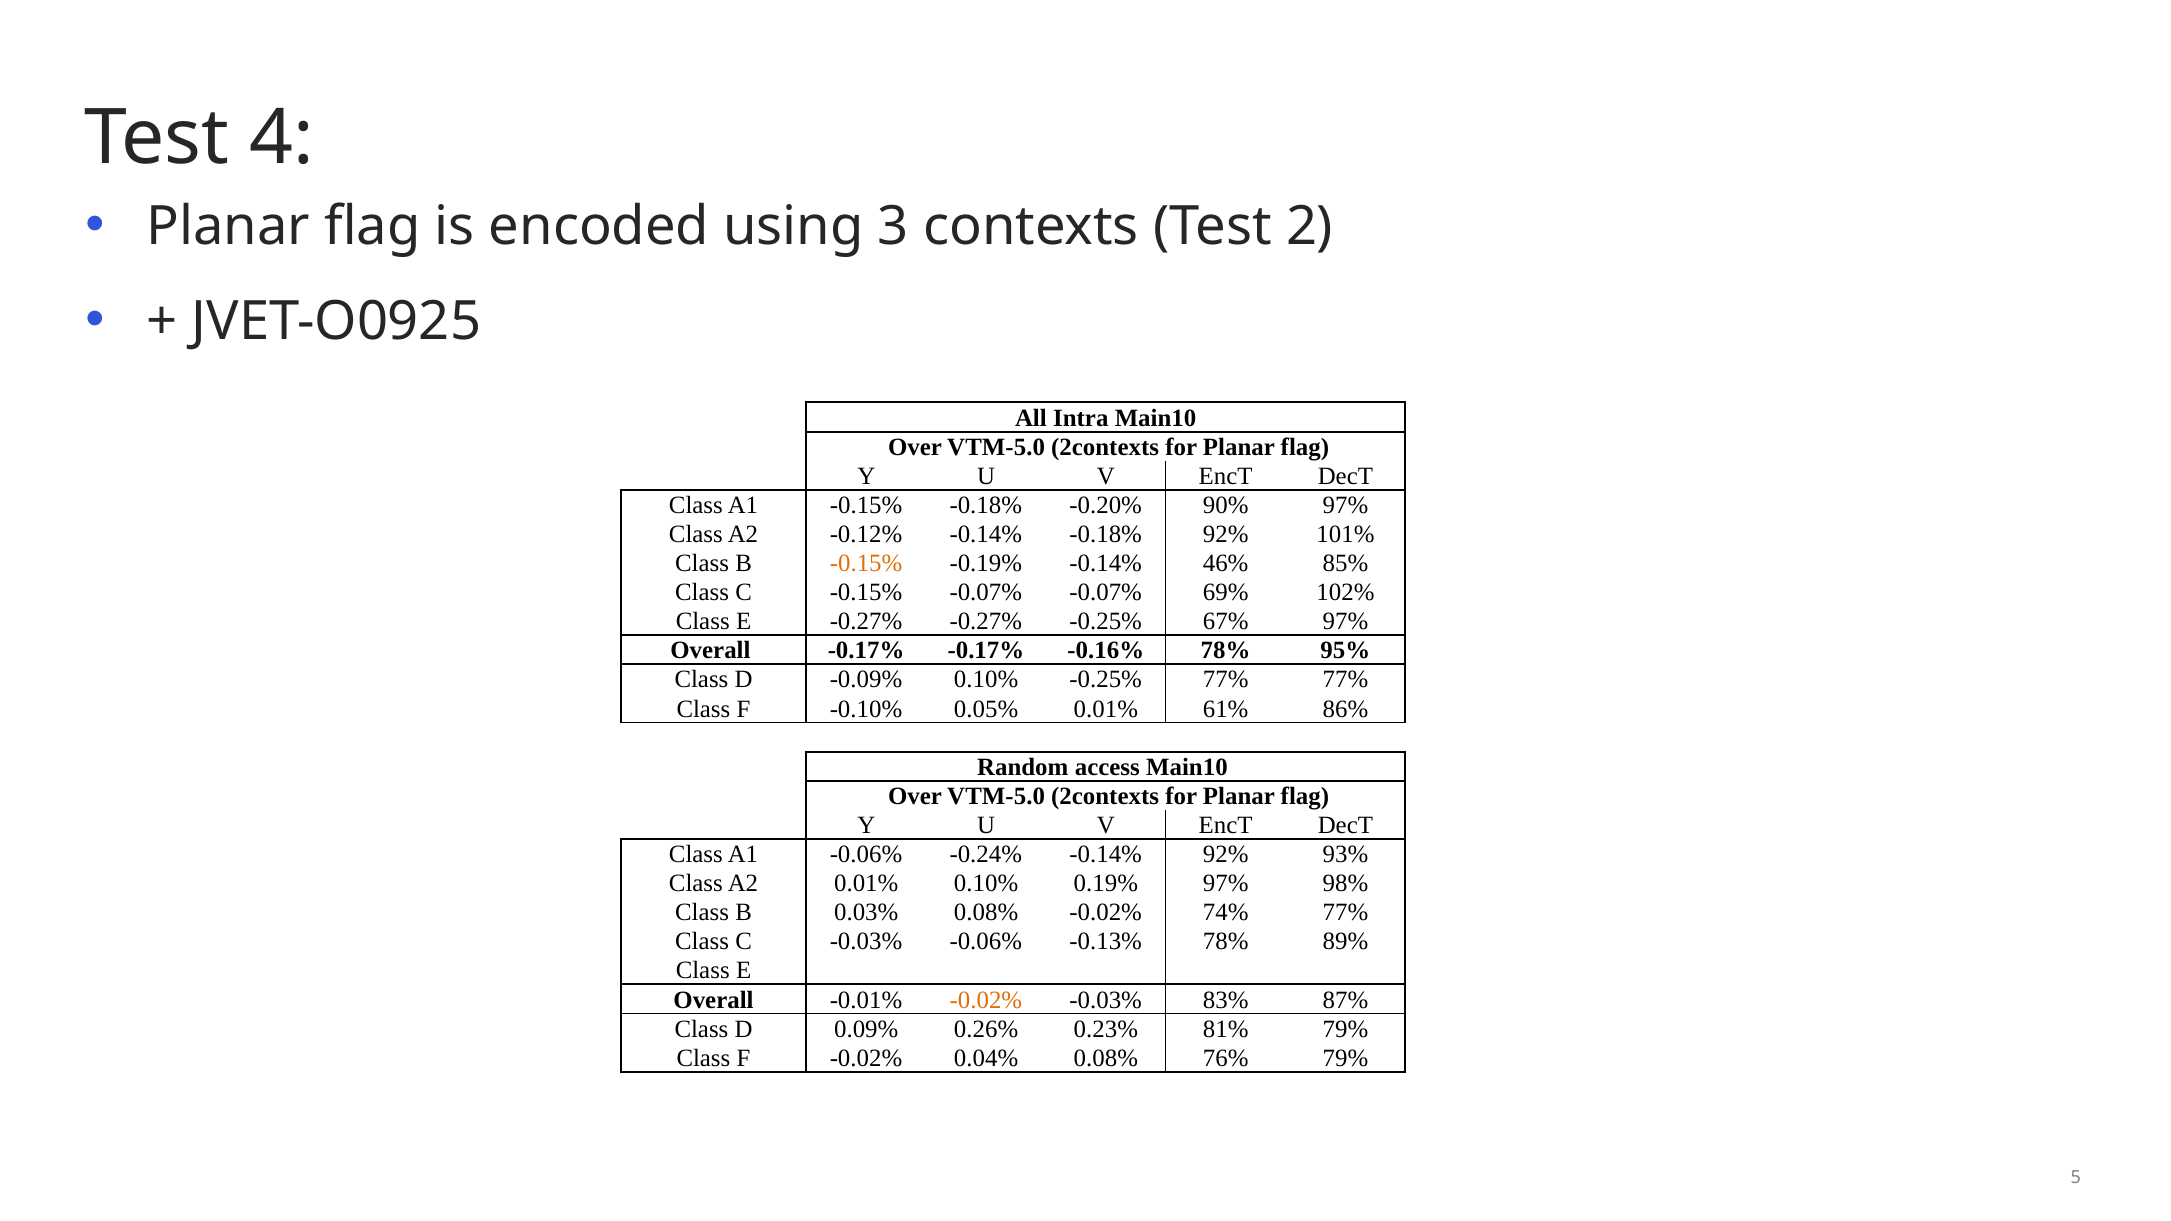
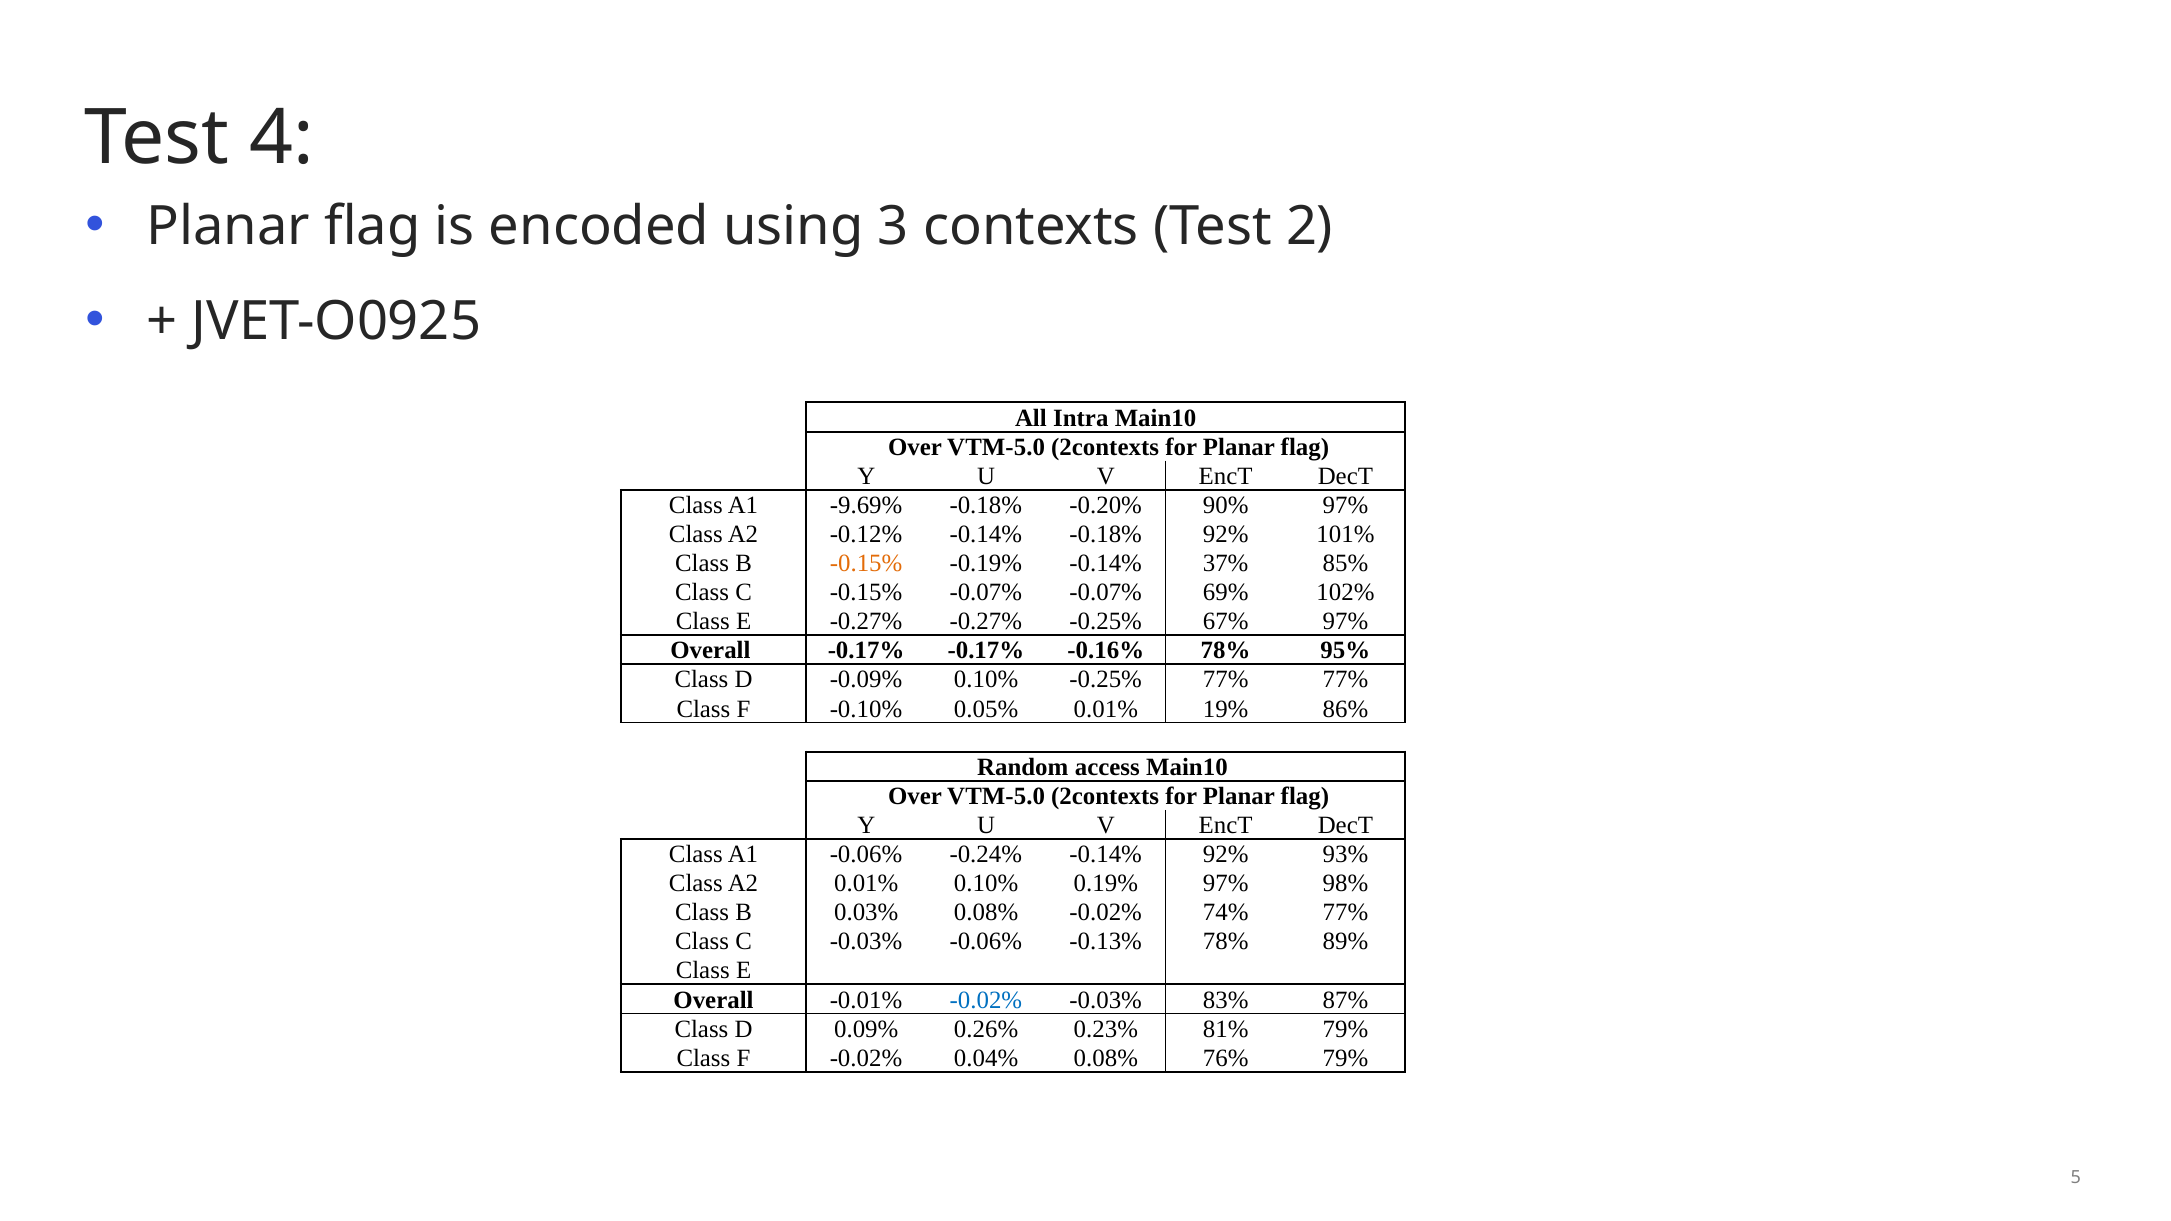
A1 -0.15%: -0.15% -> -9.69% (866, 505)
46%: 46% -> 37% (1226, 563)
61%: 61% -> 19% (1226, 709)
-0.02% colour: orange -> blue (986, 1000)
